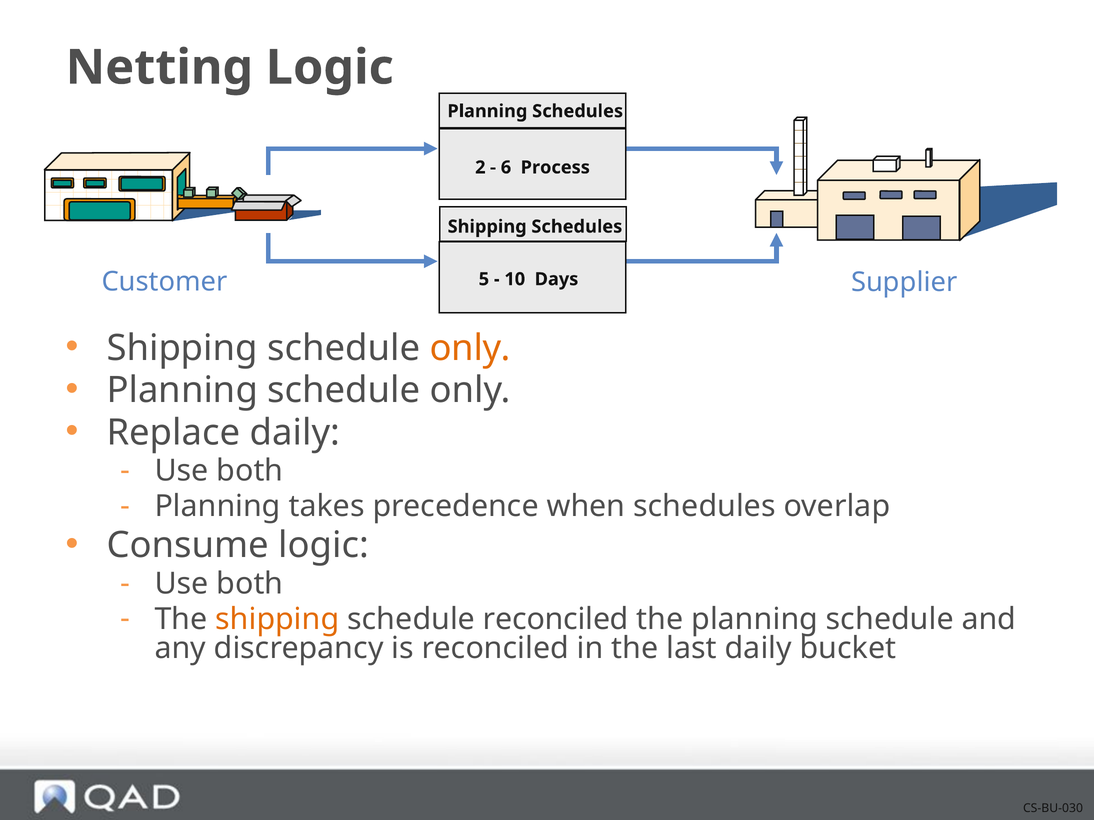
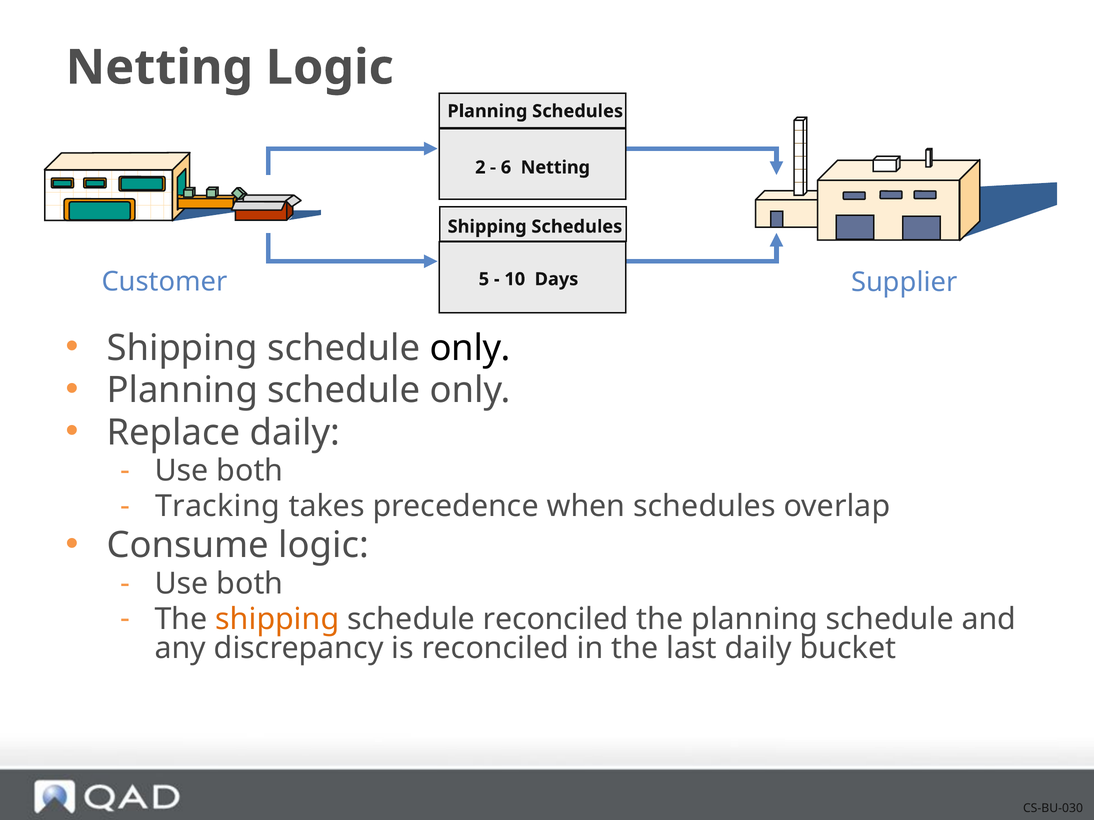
6 Process: Process -> Netting (555, 168)
only colour: orange -> black (470, 348)
Planning: Planning -> Tracking (217, 507)
